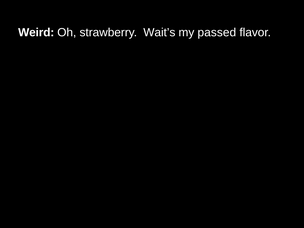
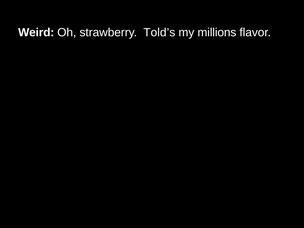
Wait’s: Wait’s -> Told’s (159, 32)
passed: passed -> millions (217, 32)
